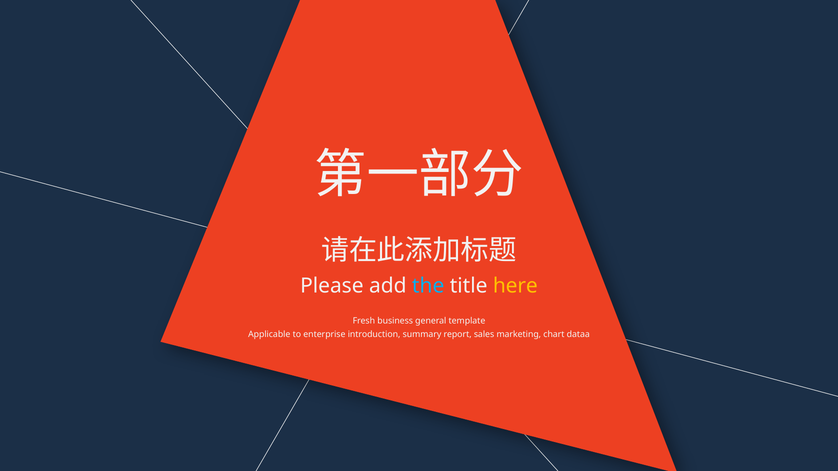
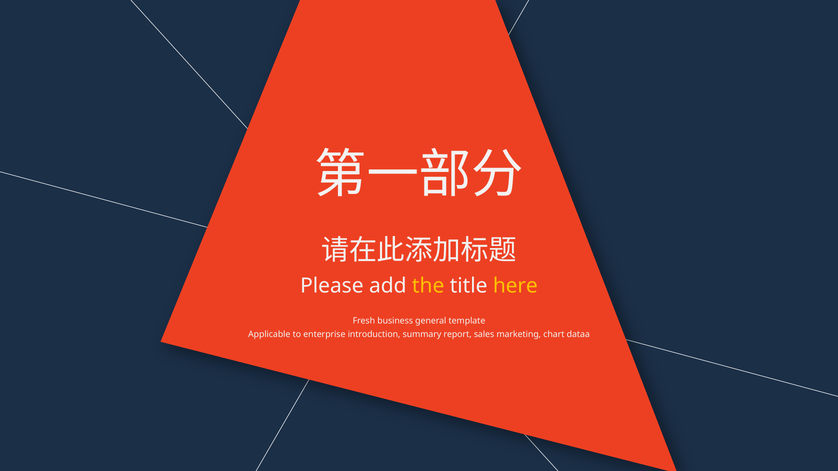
the colour: light blue -> yellow (428, 286)
